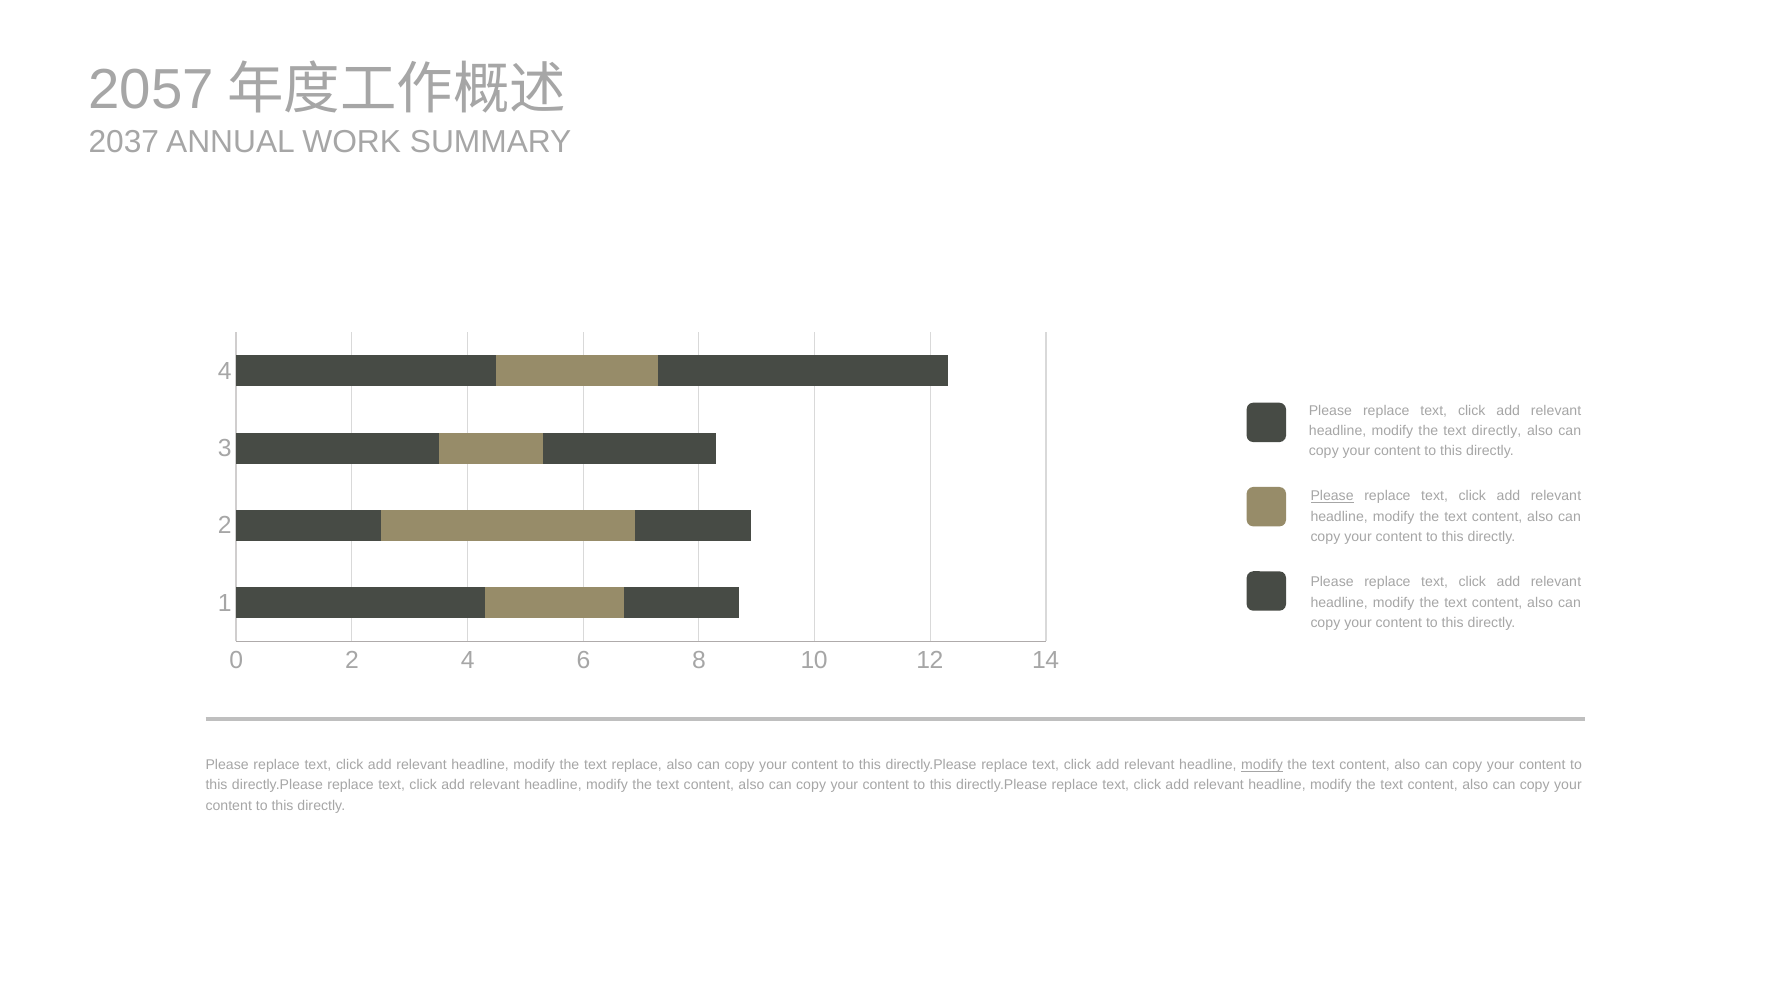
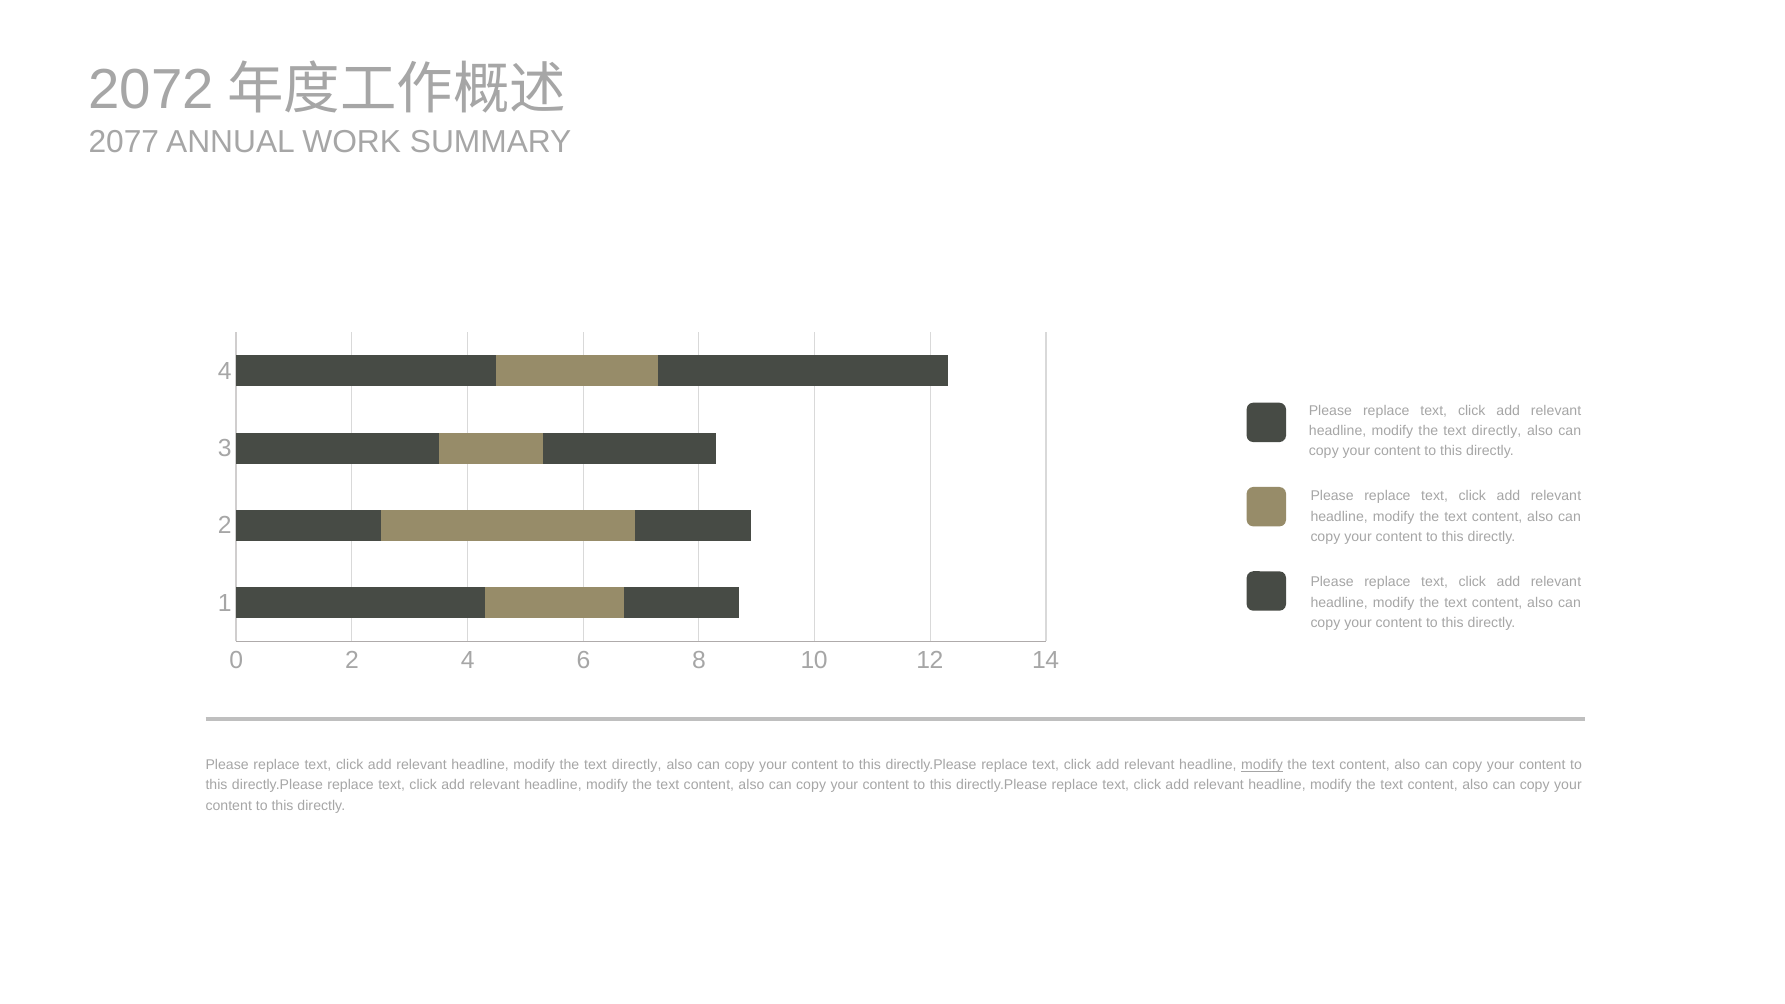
2057: 2057 -> 2072 (151, 90)
2037: 2037 -> 2077 (124, 142)
Please underline: present -> none (1332, 496)
replace: replace -> directly (637, 765)
